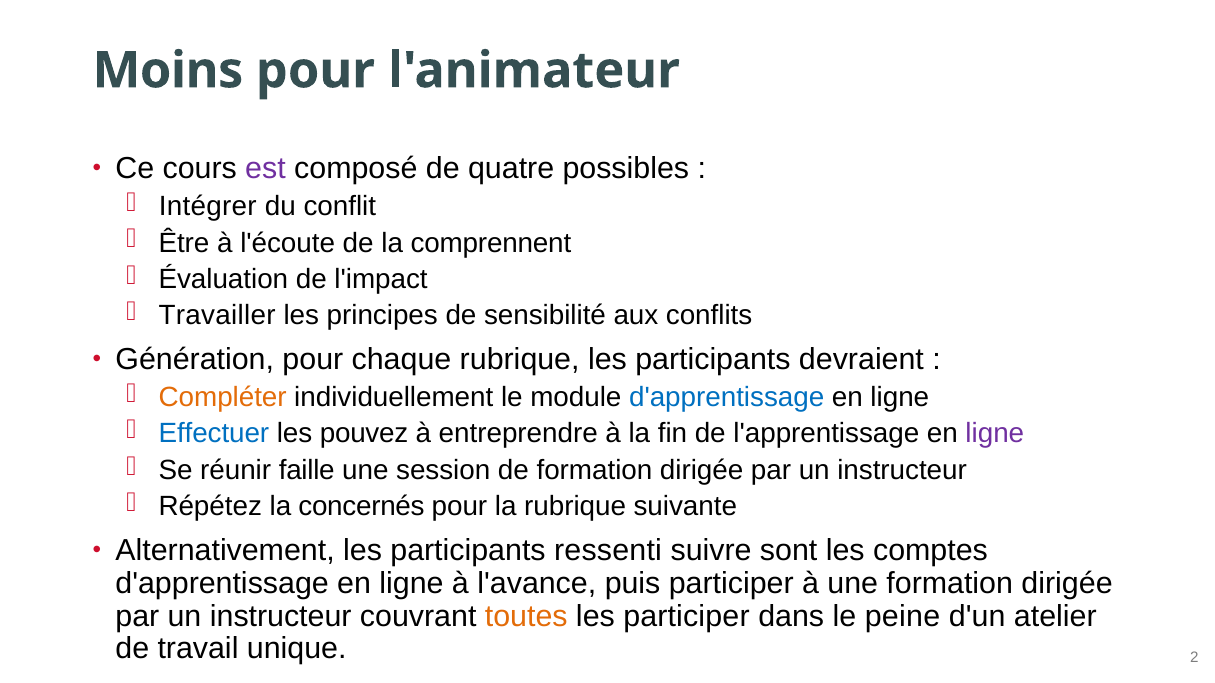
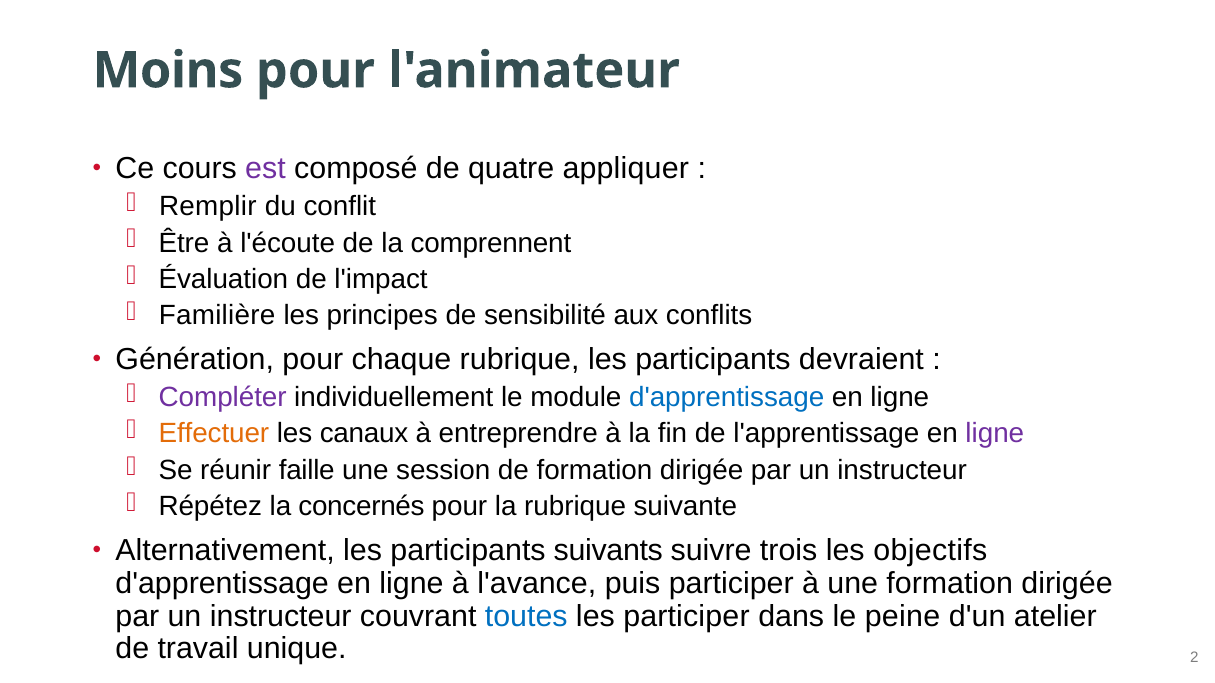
possibles: possibles -> appliquer (626, 169)
Intégrer: Intégrer -> Remplir (208, 207)
Travailler: Travailler -> Familière (217, 316)
Compléter colour: orange -> purple (223, 398)
Effectuer colour: blue -> orange (214, 434)
pouvez: pouvez -> canaux (364, 434)
ressenti: ressenti -> suivants (608, 551)
sont: sont -> trois (789, 551)
comptes: comptes -> objectifs (930, 551)
toutes colour: orange -> blue (526, 616)
